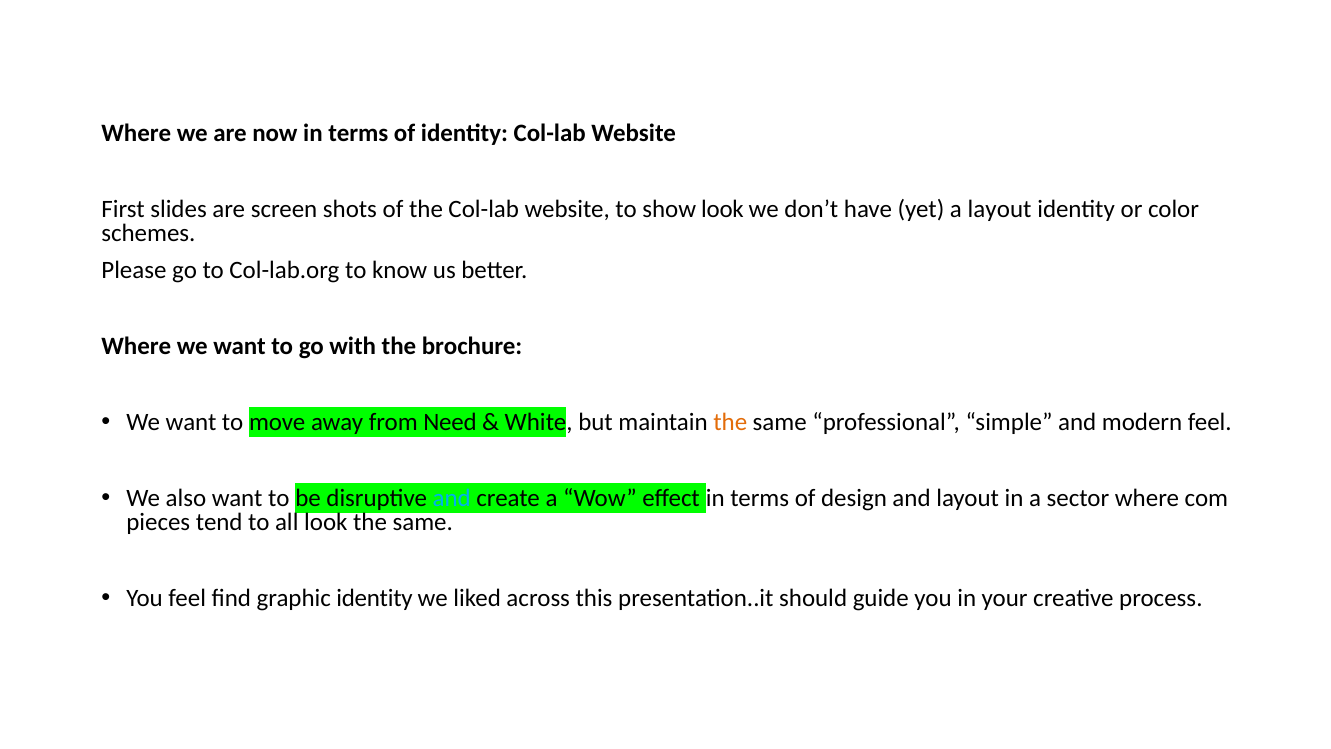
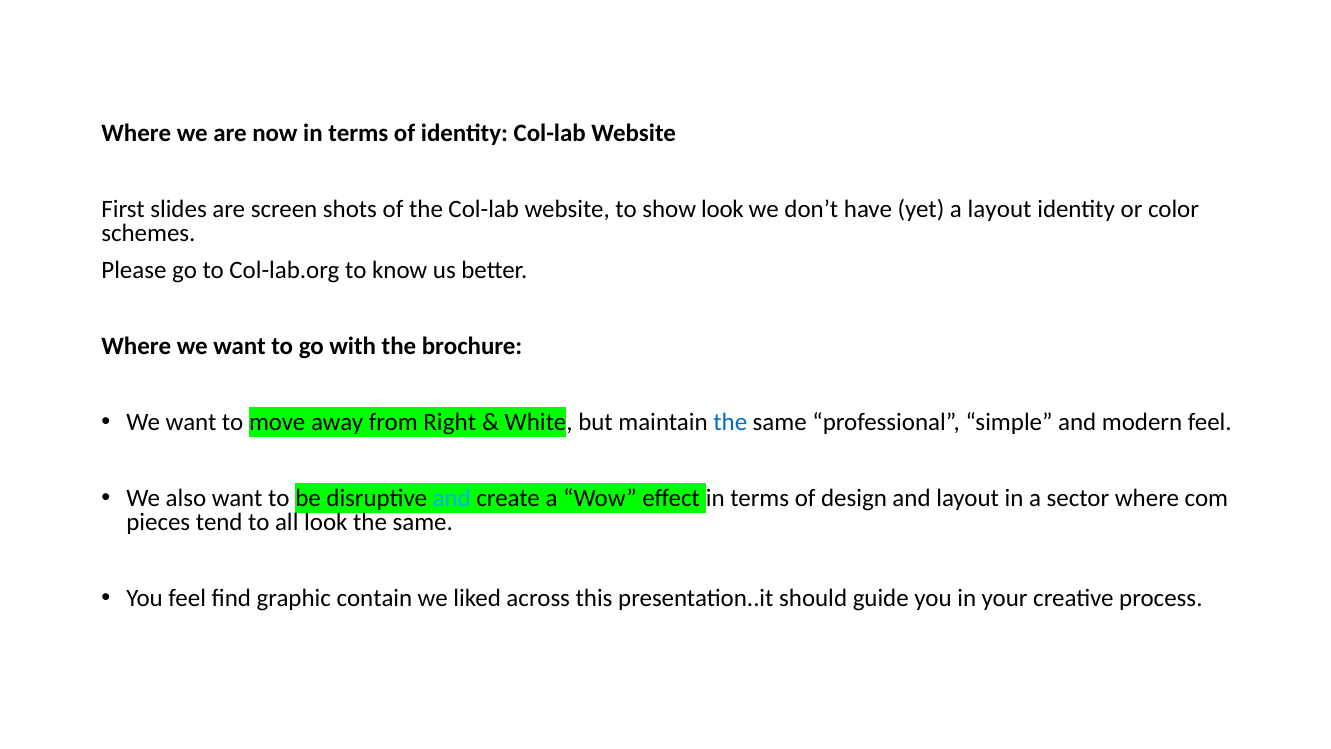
Need: Need -> Right (450, 422)
the colour: orange -> blue (730, 422)
graphic identity: identity -> contain (374, 598)
